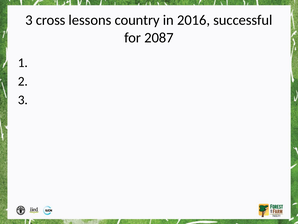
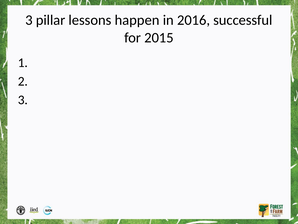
cross: cross -> pillar (51, 20)
country: country -> happen (137, 20)
2087: 2087 -> 2015 (159, 38)
